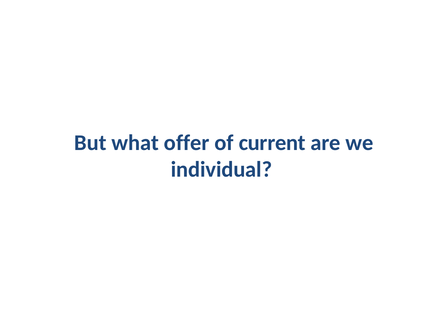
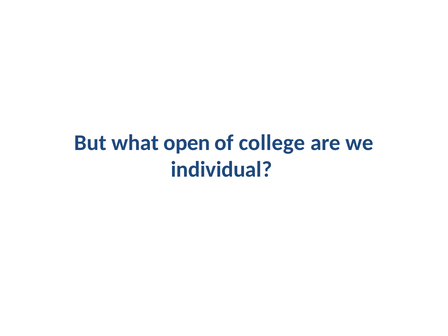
offer: offer -> open (187, 143)
current: current -> college (272, 143)
